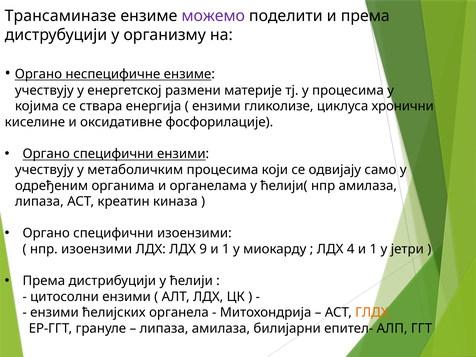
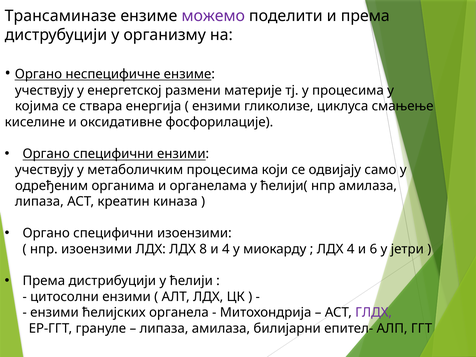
хронични: хронични -> смањење (403, 106)
9: 9 -> 8 (203, 249)
1: 1 -> 4 (226, 249)
4 и 1: 1 -> 6 (373, 249)
ГЛДХ colour: orange -> purple (374, 313)
